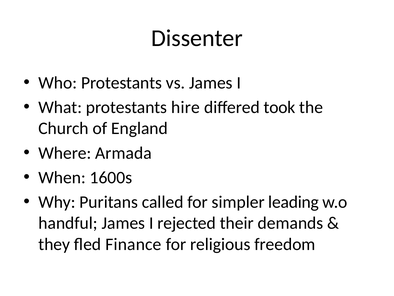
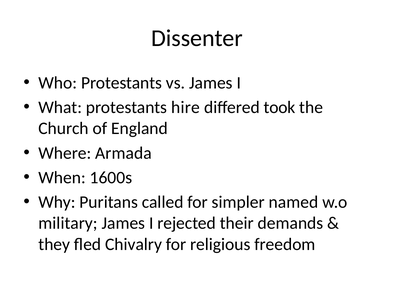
leading: leading -> named (293, 202)
handful: handful -> military (68, 223)
Finance: Finance -> Chivalry (134, 244)
